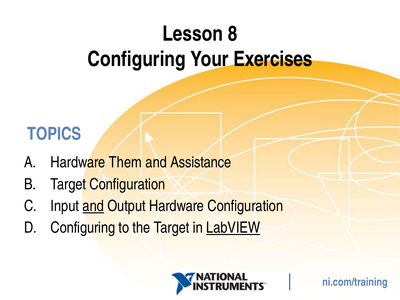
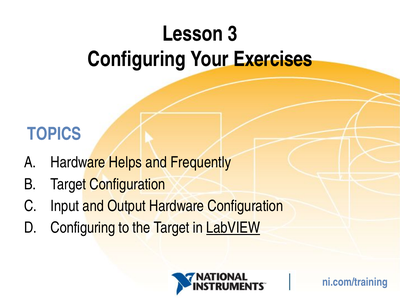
8: 8 -> 3 (233, 34)
Them: Them -> Helps (125, 162)
Assistance: Assistance -> Frequently (201, 162)
and underline: present -> none (93, 206)
